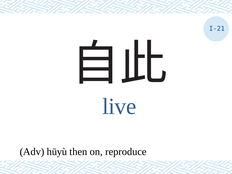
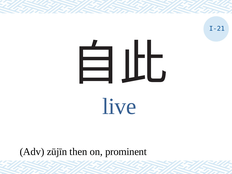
hūyù: hūyù -> zūjīn (57, 152)
reproduce: reproduce -> prominent (126, 152)
